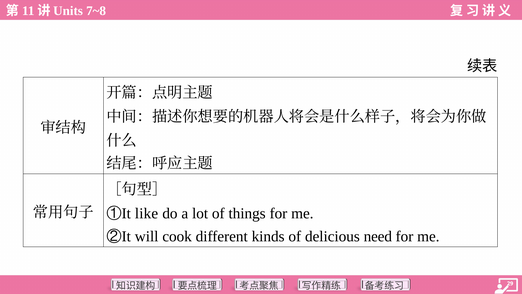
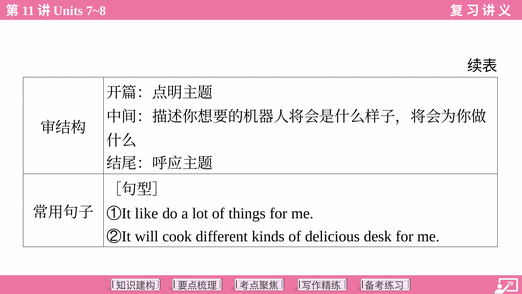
need: need -> desk (378, 236)
